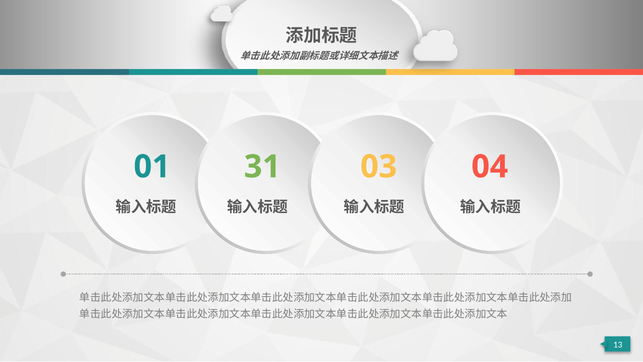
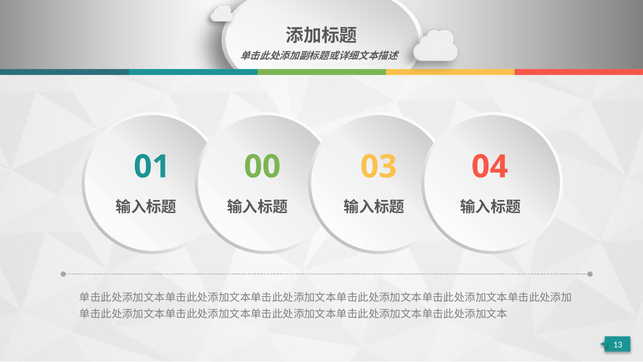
31: 31 -> 00 (262, 167)
